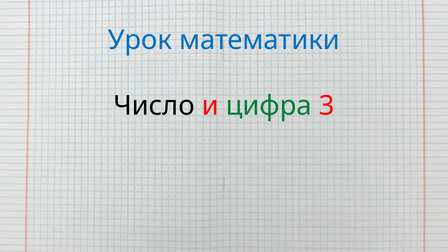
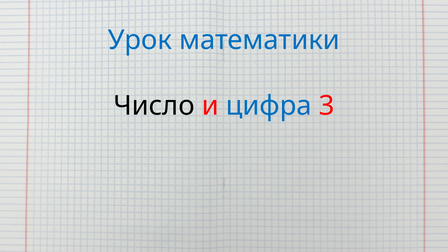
цифра colour: green -> blue (269, 106)
